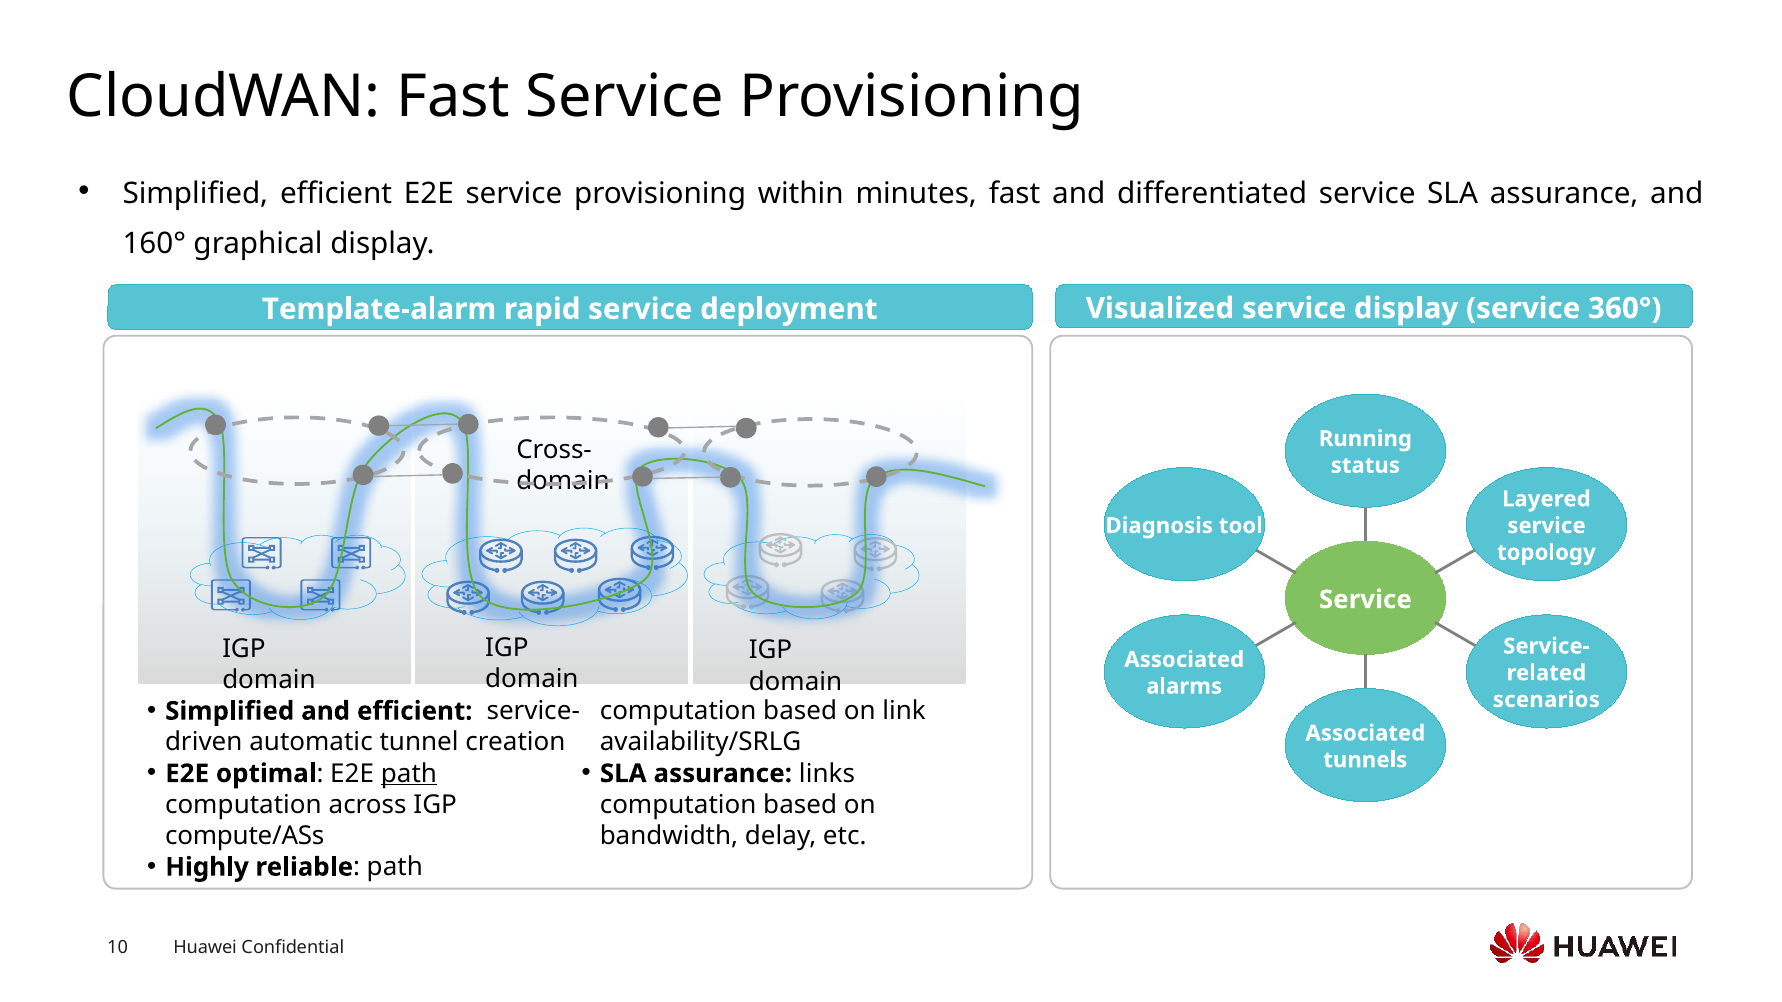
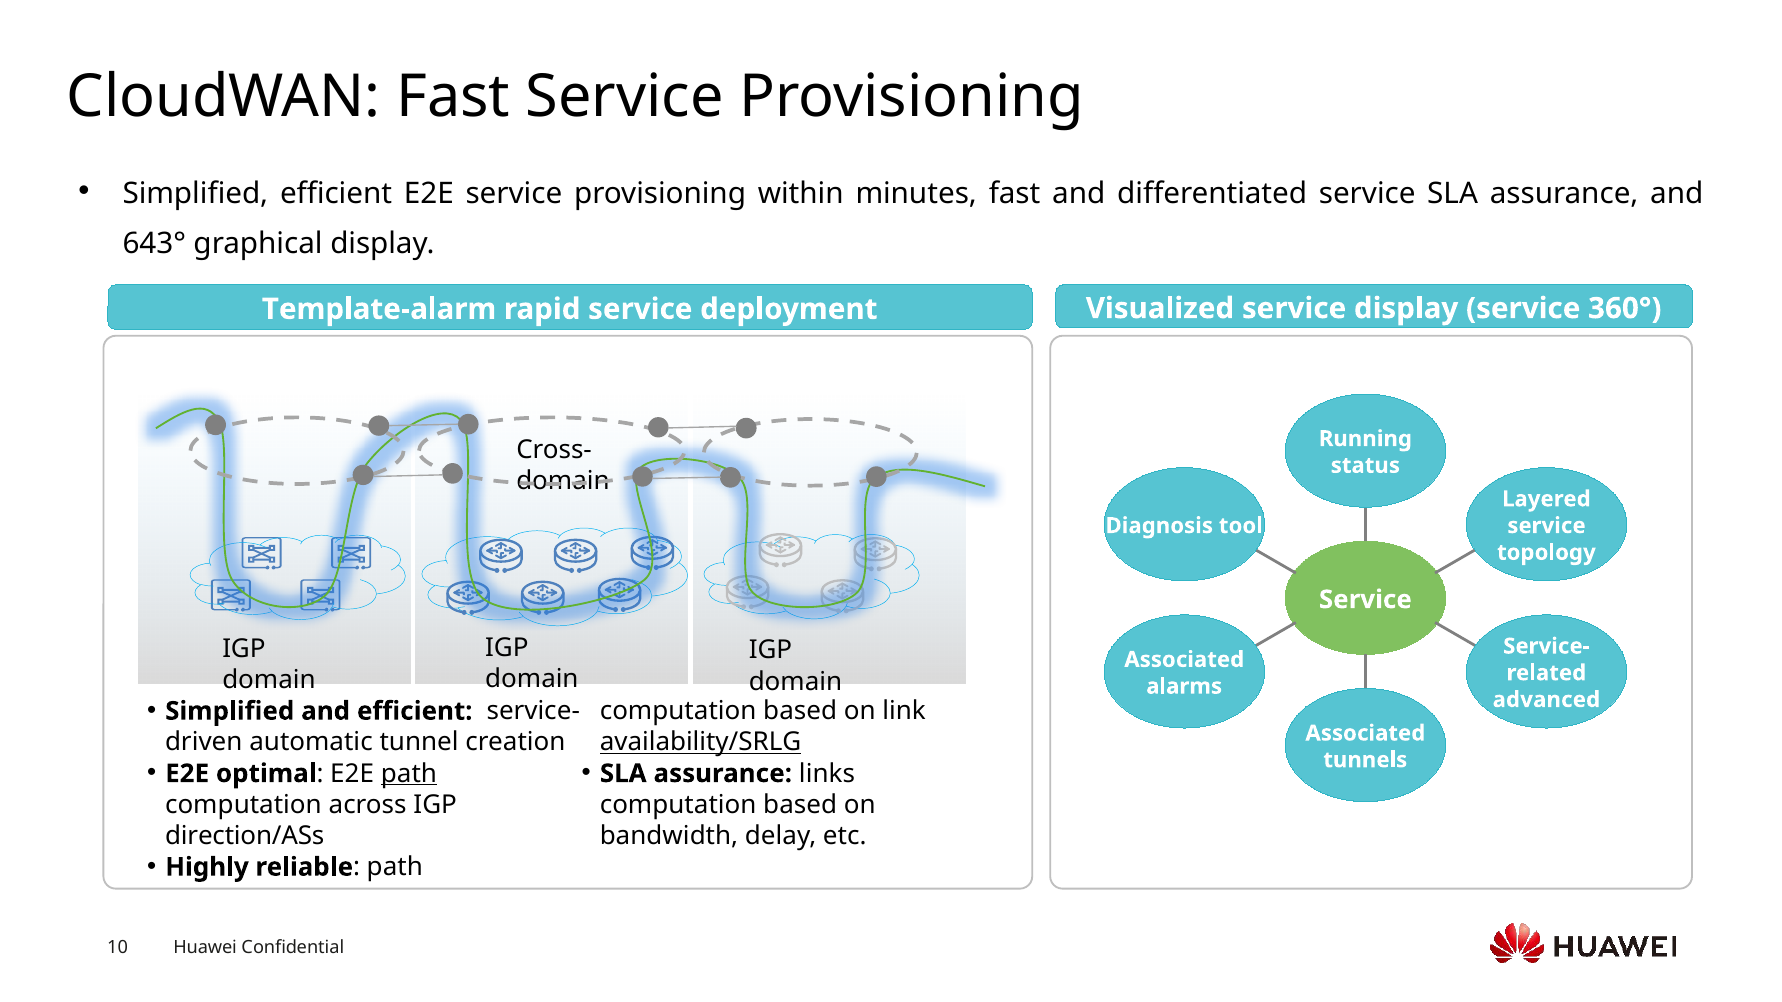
160°: 160° -> 643° (154, 244)
scenarios: scenarios -> advanced (1546, 700)
availability/SRLG underline: none -> present (701, 743)
compute/ASs: compute/ASs -> direction/ASs (245, 836)
